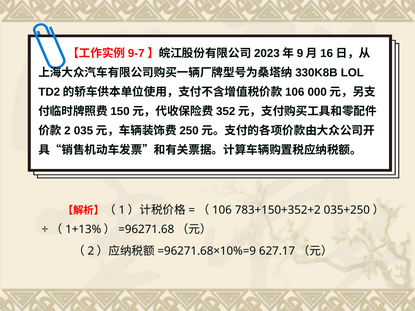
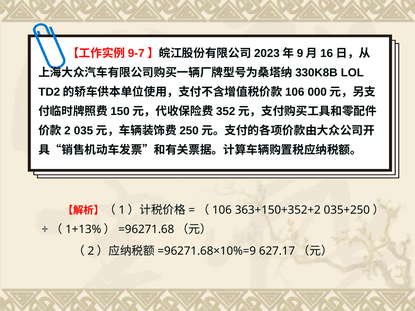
783+150+352+2: 783+150+352+2 -> 363+150+352+2 (278, 210)
